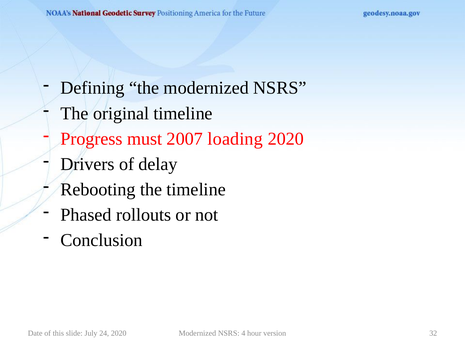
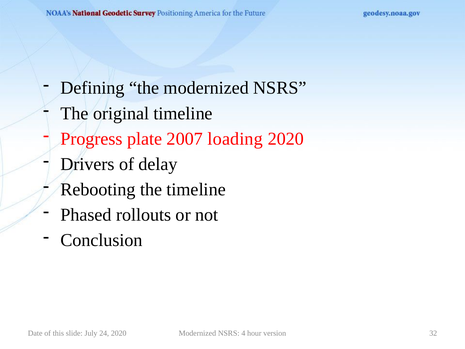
must: must -> plate (145, 139)
